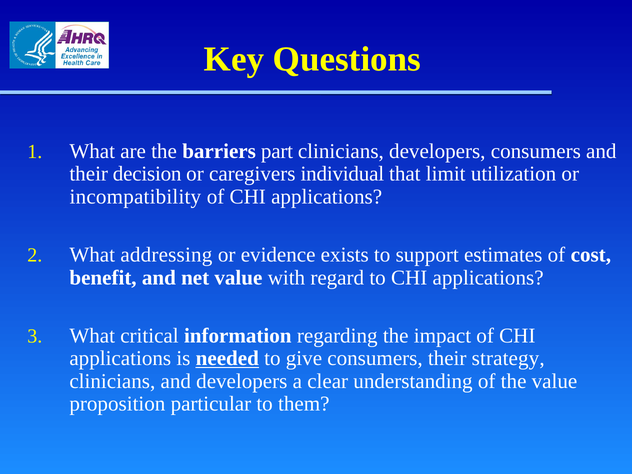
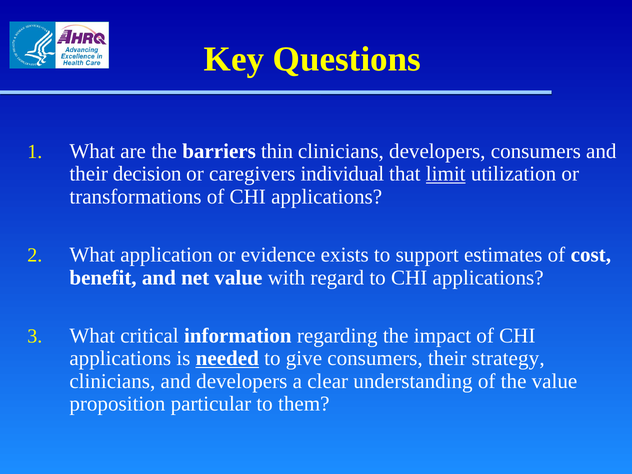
part: part -> thin (277, 151)
limit underline: none -> present (446, 174)
incompatibility: incompatibility -> transformations (135, 197)
addressing: addressing -> application (167, 255)
